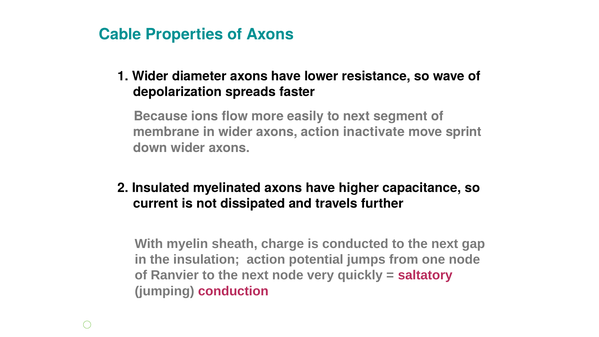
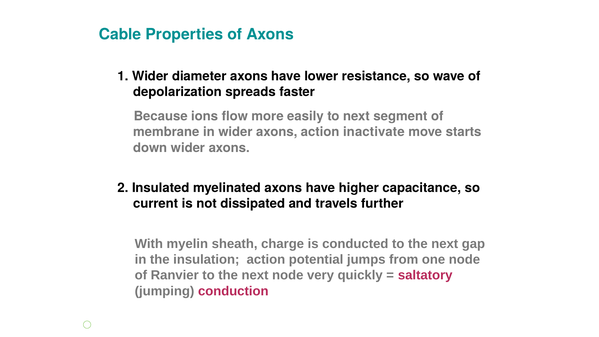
sprint: sprint -> starts (464, 132)
